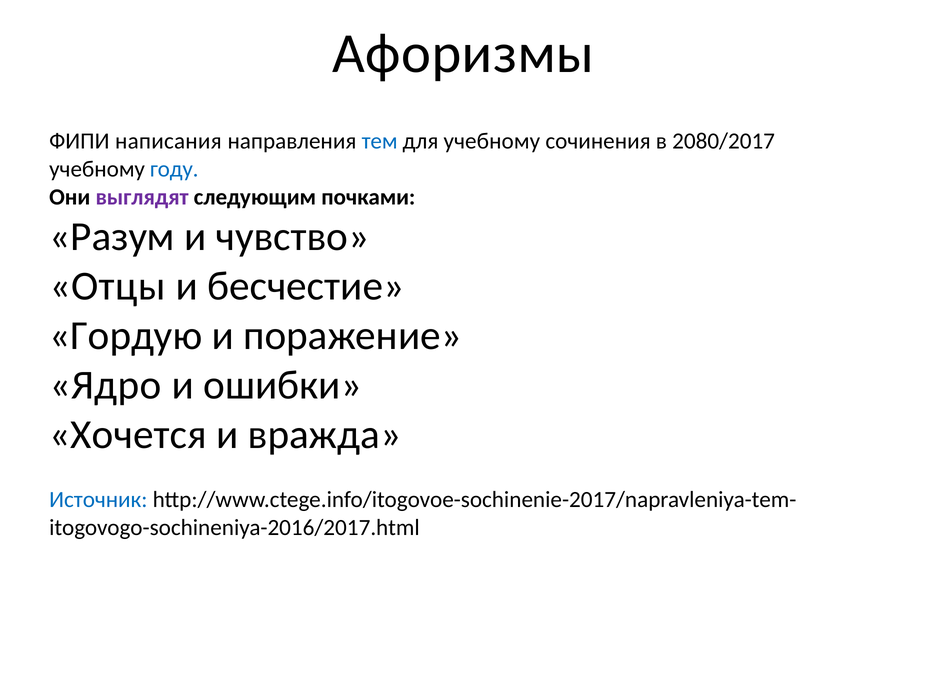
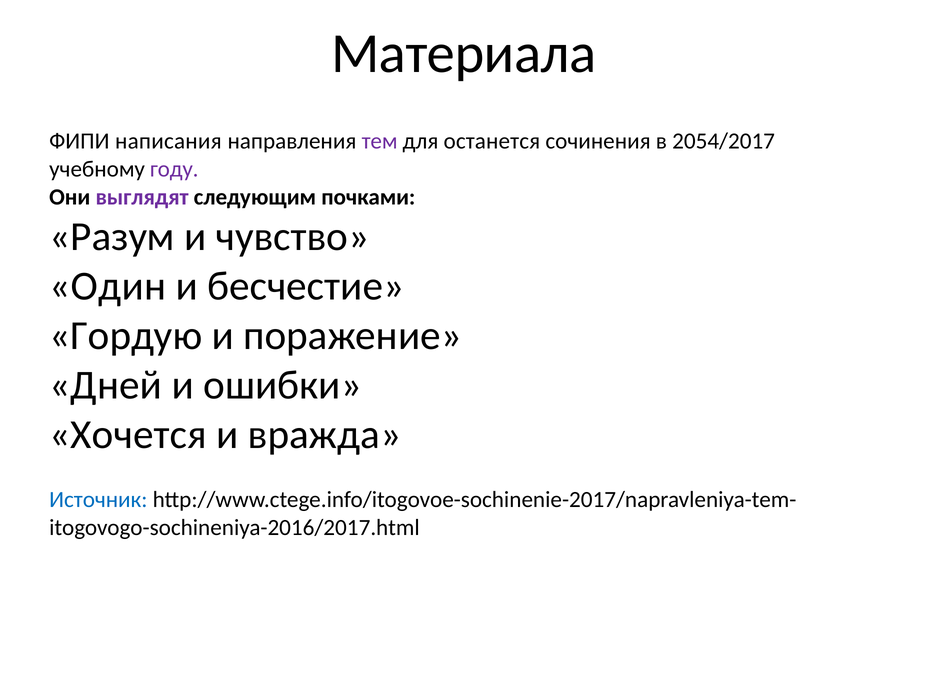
Афоризмы: Афоризмы -> Материала (464, 54)
тем colour: blue -> purple (380, 141)
для учебному: учебному -> останется (492, 141)
2080/2017: 2080/2017 -> 2054/2017 (724, 141)
году colour: blue -> purple (174, 169)
Отцы: Отцы -> Один (108, 286)
Ядро: Ядро -> Дней (106, 385)
